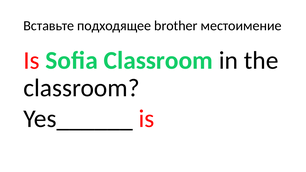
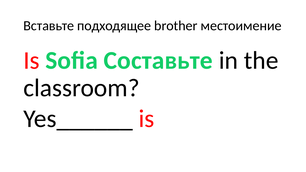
Sofia Classroom: Classroom -> Cоставьте (158, 61)
